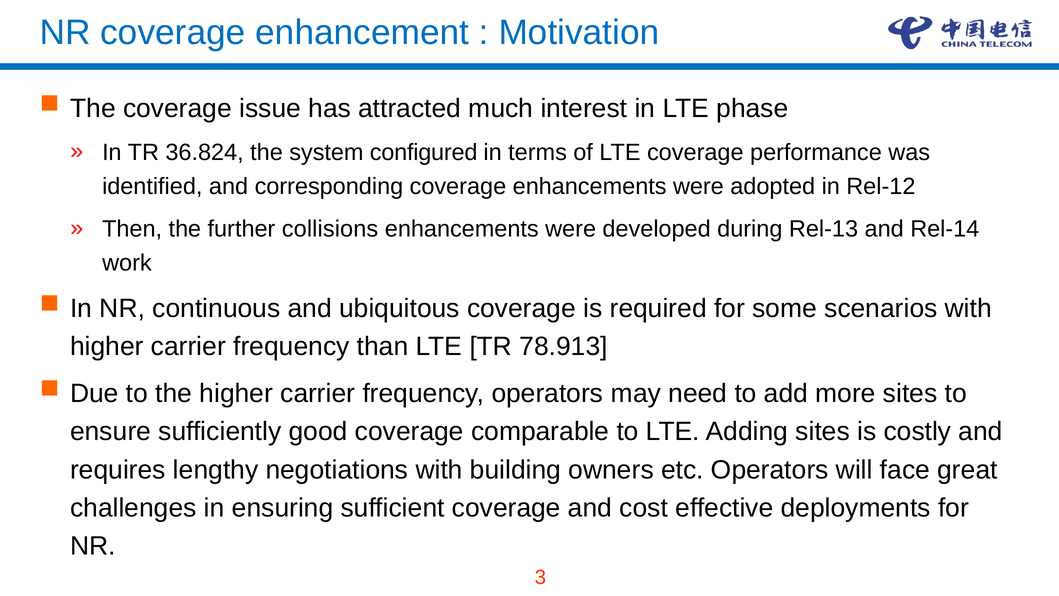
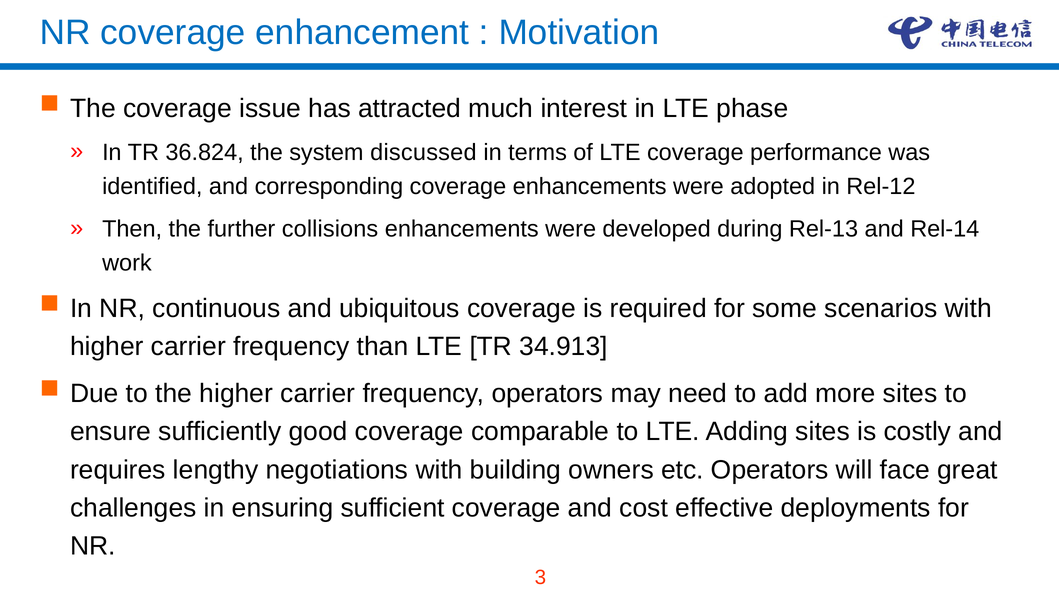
configured: configured -> discussed (423, 153)
78.913: 78.913 -> 34.913 (564, 346)
